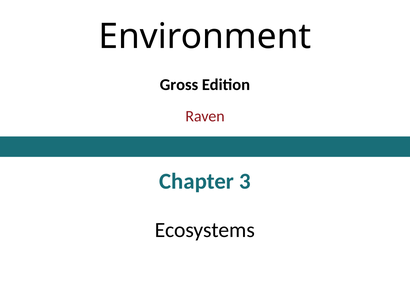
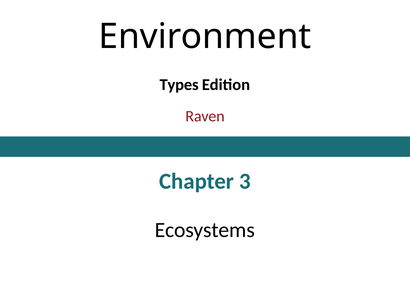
Gross: Gross -> Types (179, 85)
